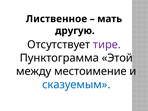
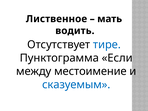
другую: другую -> водить (75, 31)
тире colour: purple -> blue (107, 45)
Этой: Этой -> Если (117, 58)
